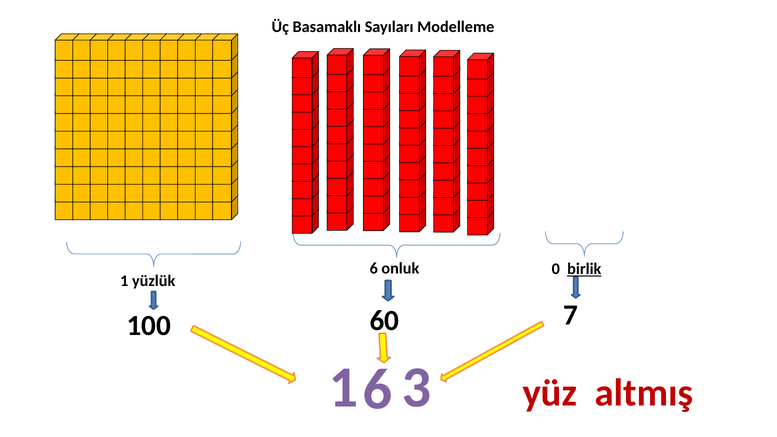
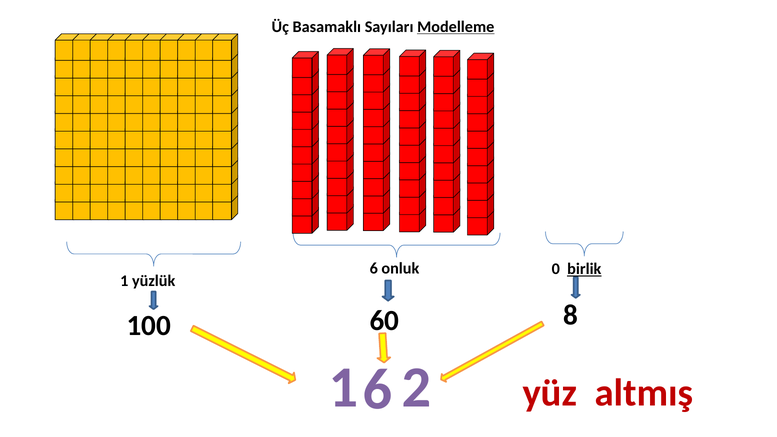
Modelleme underline: none -> present (456, 27)
7: 7 -> 8 (571, 315)
3: 3 -> 2 (416, 387)
